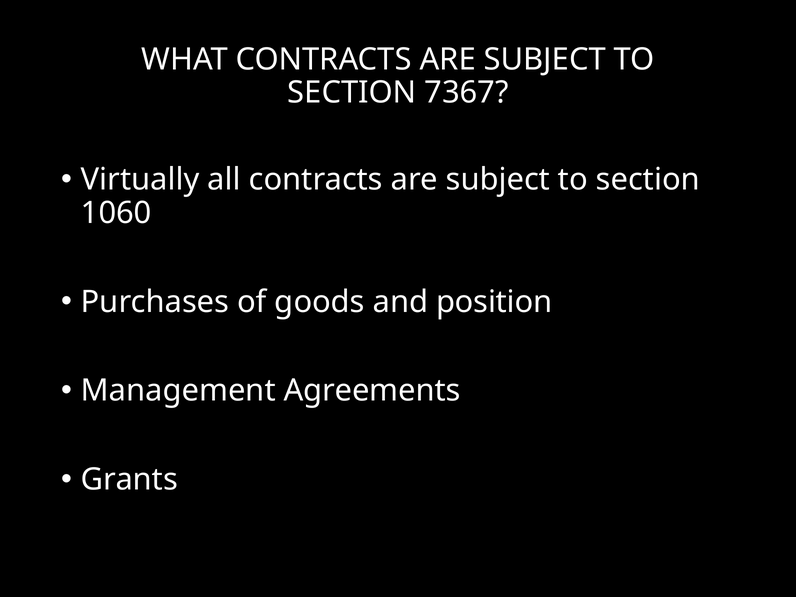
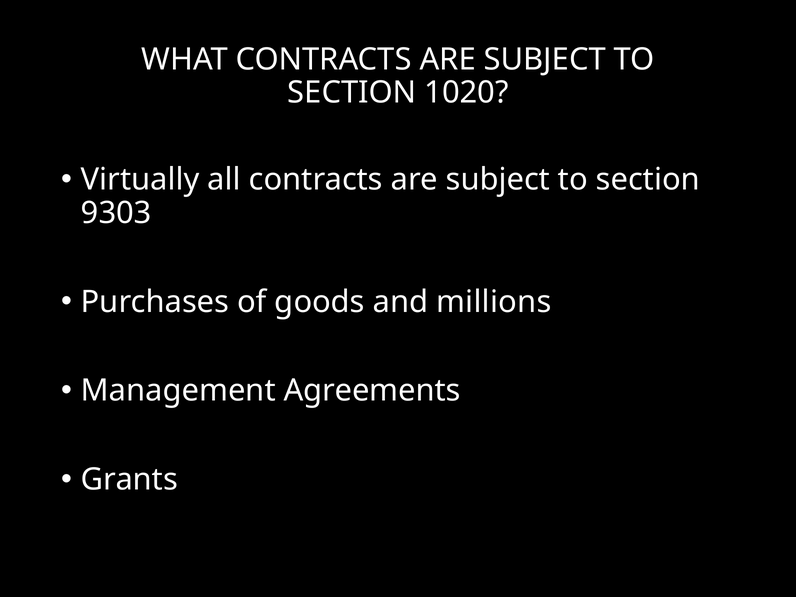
7367: 7367 -> 1020 (466, 93)
1060: 1060 -> 9303 (116, 213)
position: position -> millions (494, 302)
